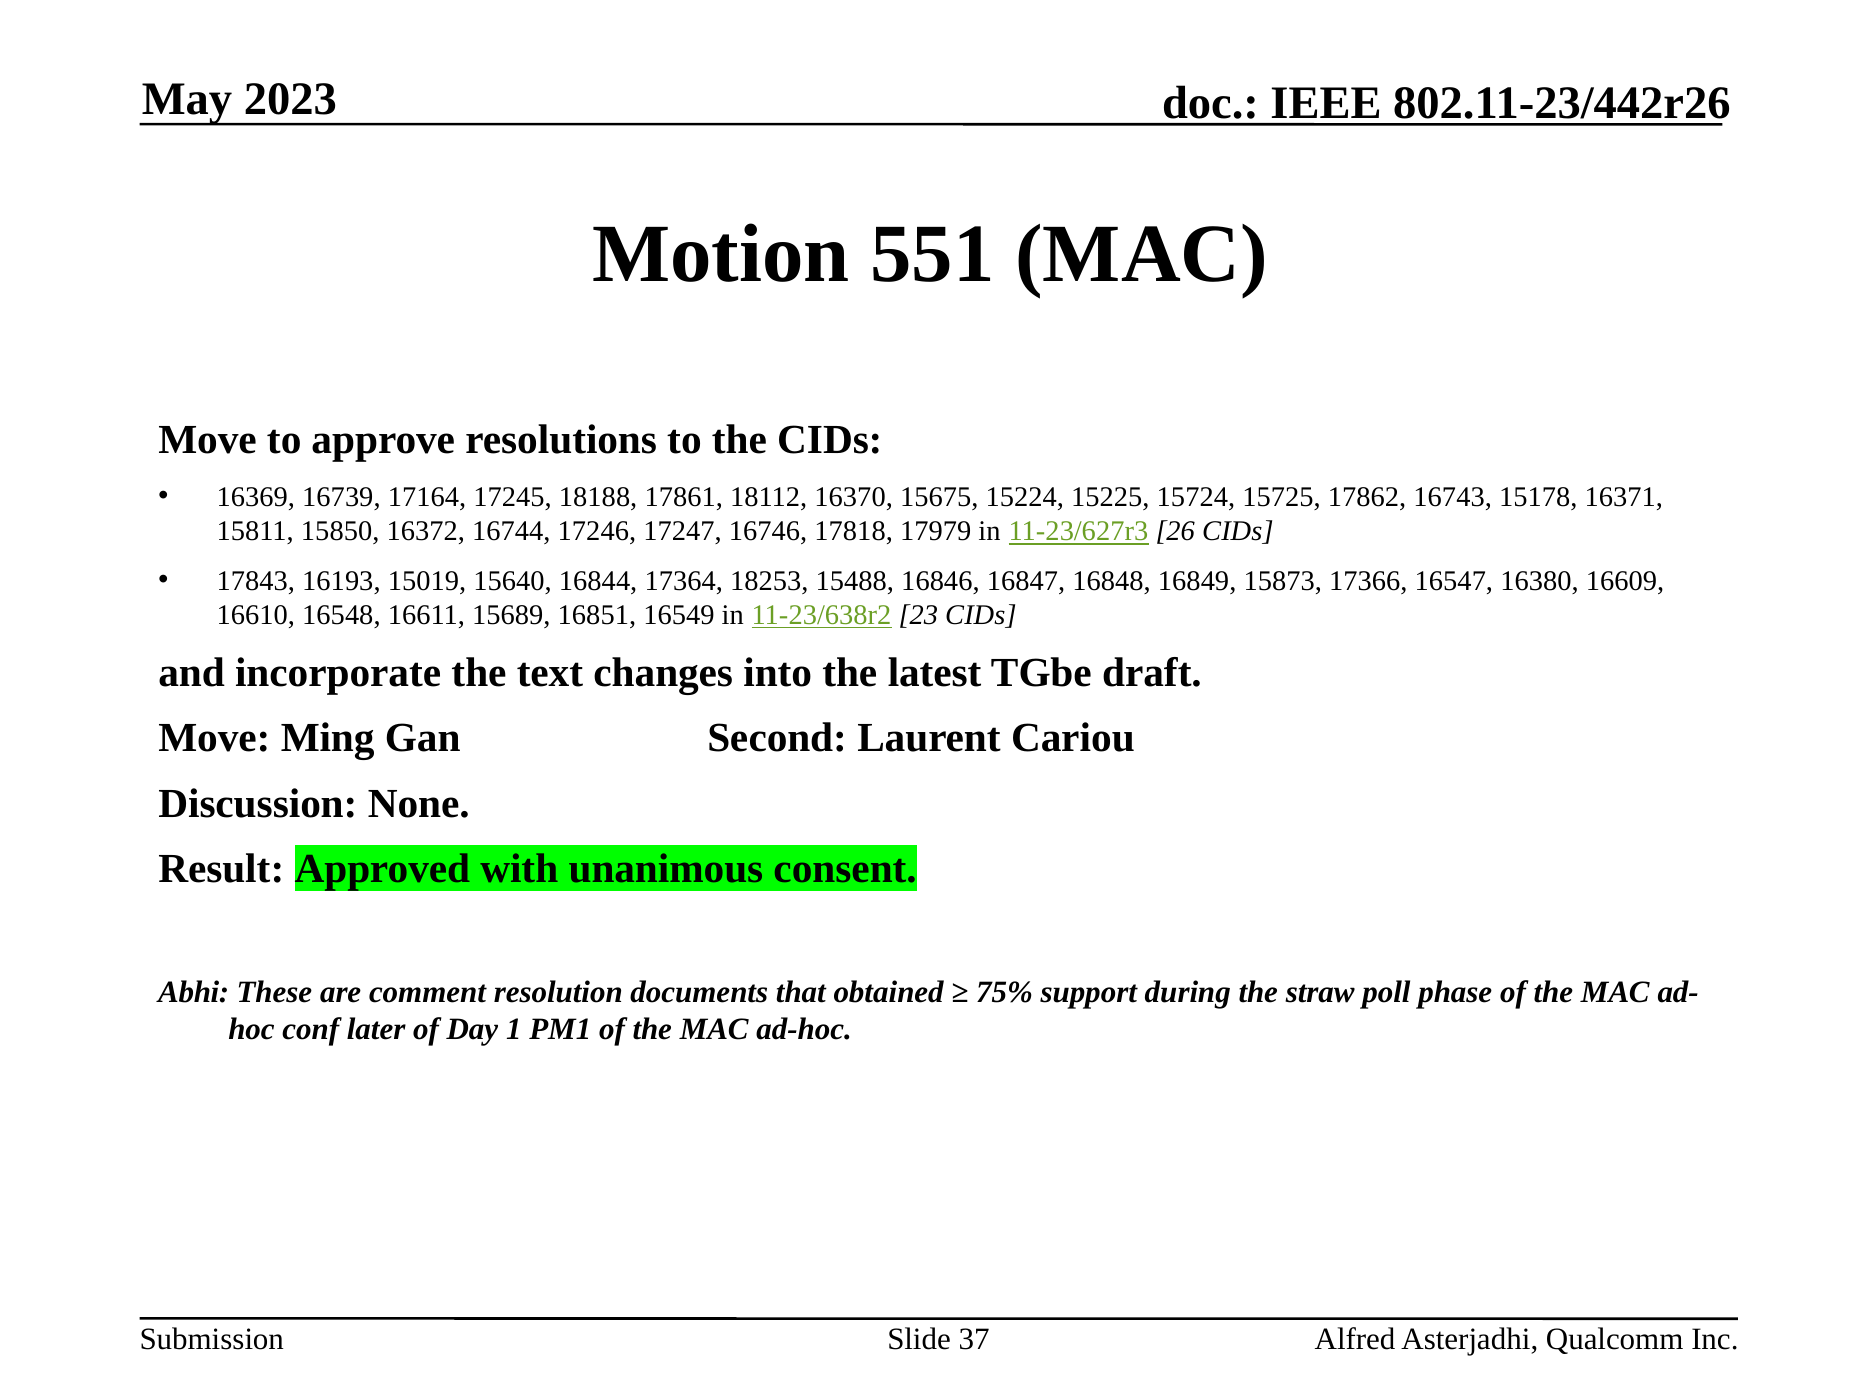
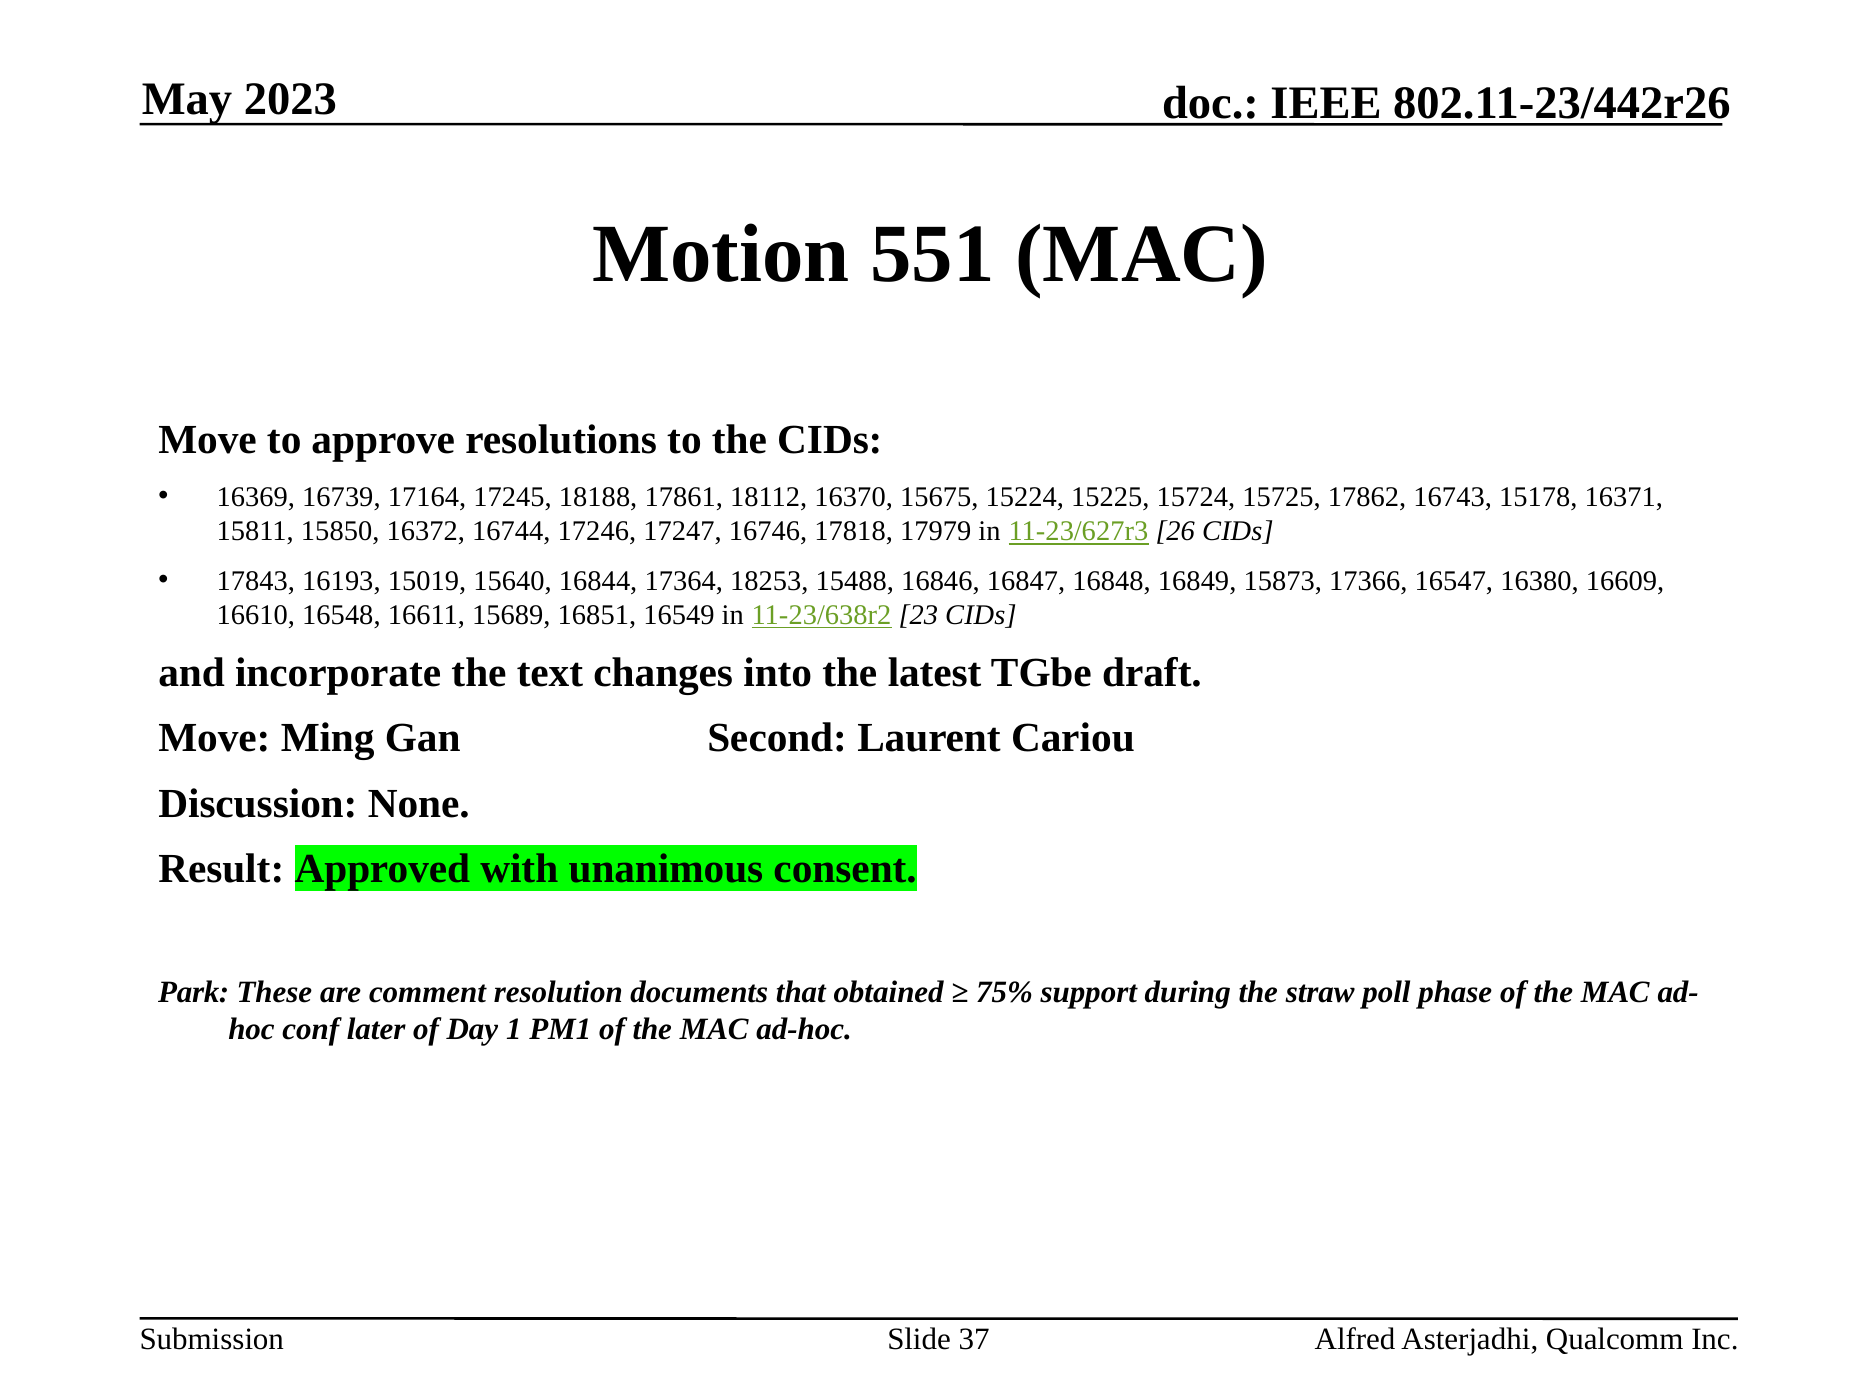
Abhi: Abhi -> Park (194, 992)
